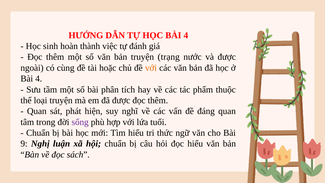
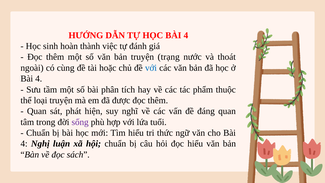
và được: được -> thoát (227, 57)
với colour: orange -> blue (151, 68)
9: 9 -> 4 (24, 144)
